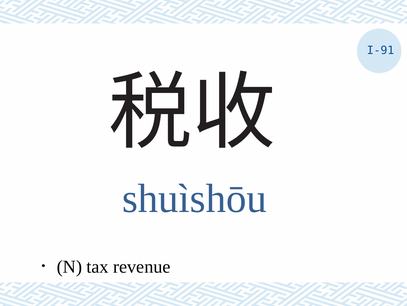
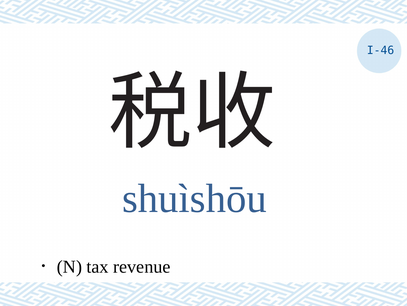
I-91: I-91 -> I-46 (381, 50)
